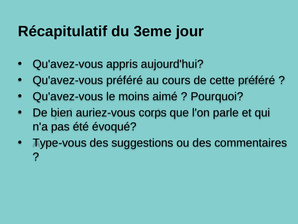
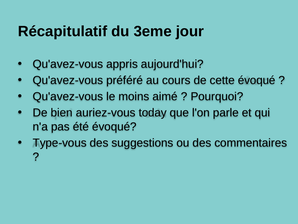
cette préféré: préféré -> évoqué (257, 80)
corps: corps -> today (153, 112)
